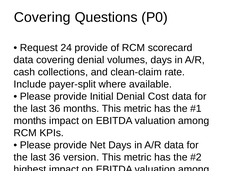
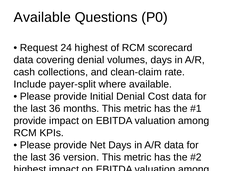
Covering: Covering -> Available (42, 17)
24 provide: provide -> highest (91, 48)
months: months -> provide (30, 121)
